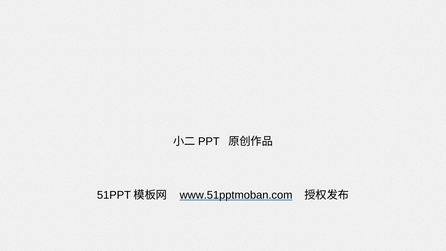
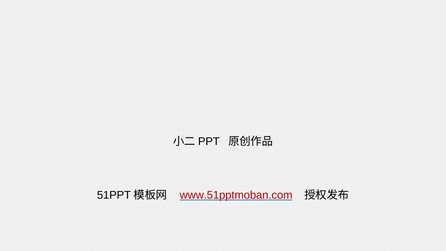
www.51pptmoban.com colour: black -> red (236, 195)
